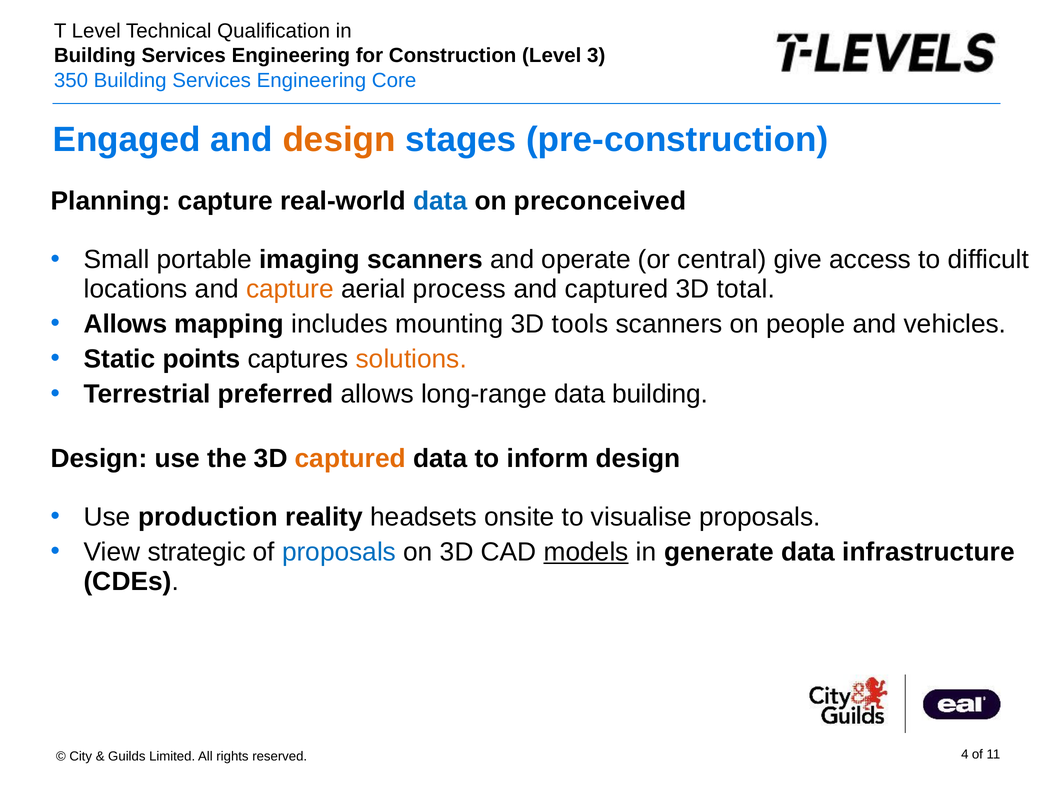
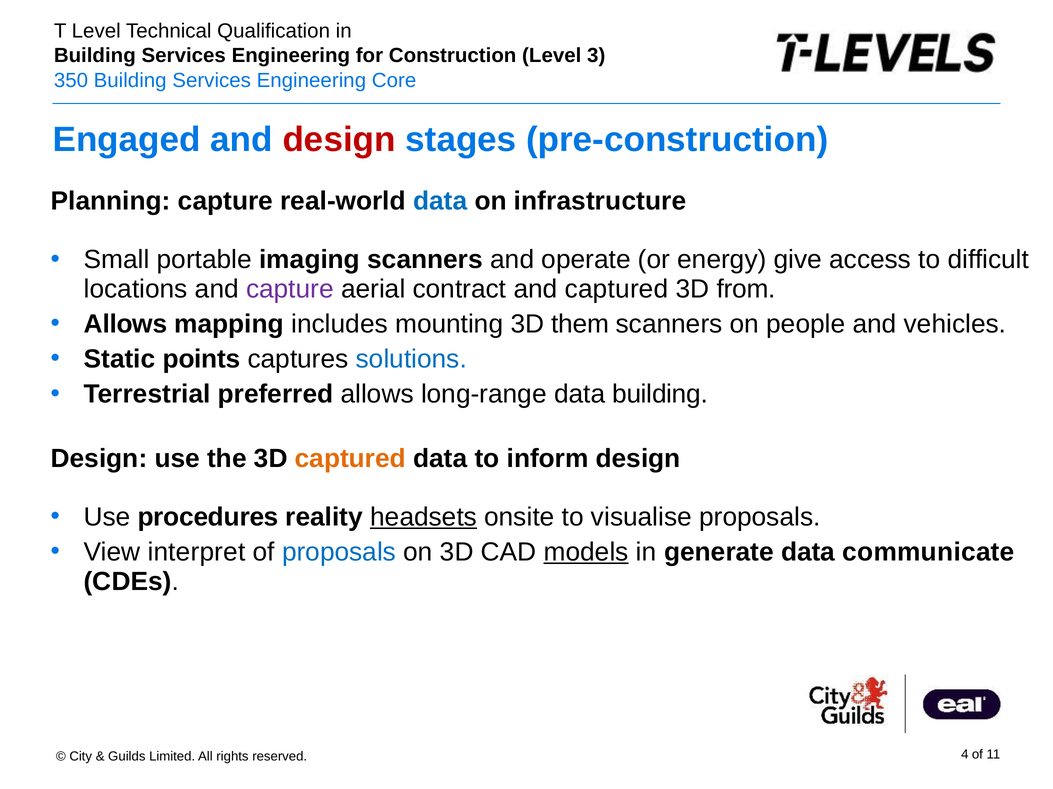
design colour: orange -> red (339, 140)
preconceived: preconceived -> infrastructure (600, 201)
central: central -> energy (722, 260)
capture colour: orange -> purple (290, 289)
process: process -> contract (459, 289)
total: total -> from (746, 289)
tools: tools -> them (580, 324)
solutions colour: orange -> blue (411, 359)
production: production -> procedures (208, 518)
headsets underline: none -> present (424, 518)
strategic: strategic -> interpret (197, 553)
infrastructure: infrastructure -> communicate (928, 553)
